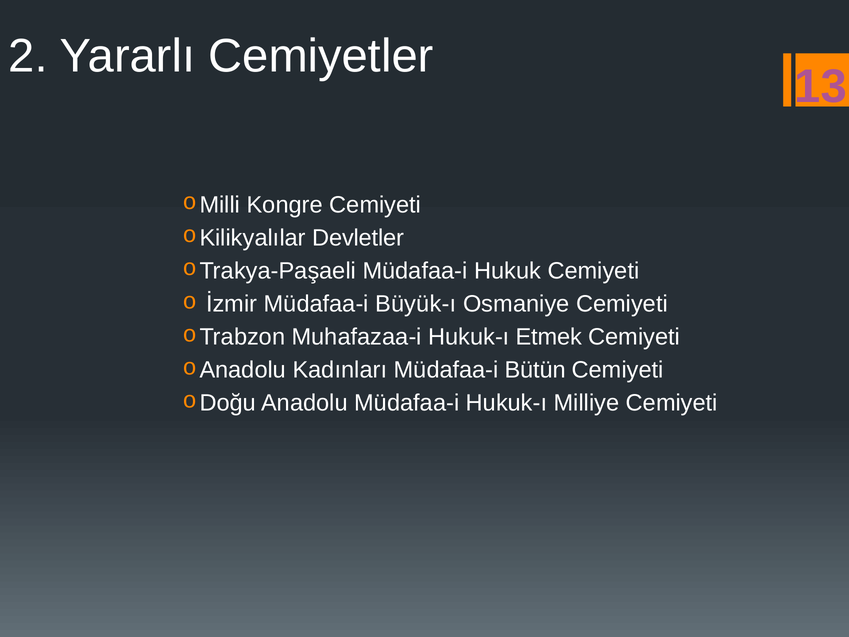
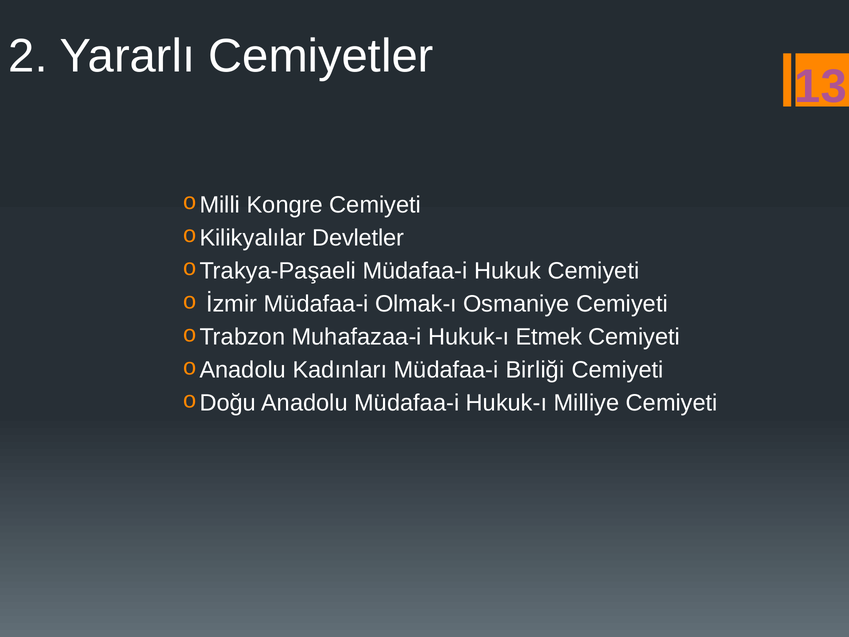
Büyük-ı: Büyük-ı -> Olmak-ı (416, 304)
Bütün: Bütün -> Birliği (535, 370)
